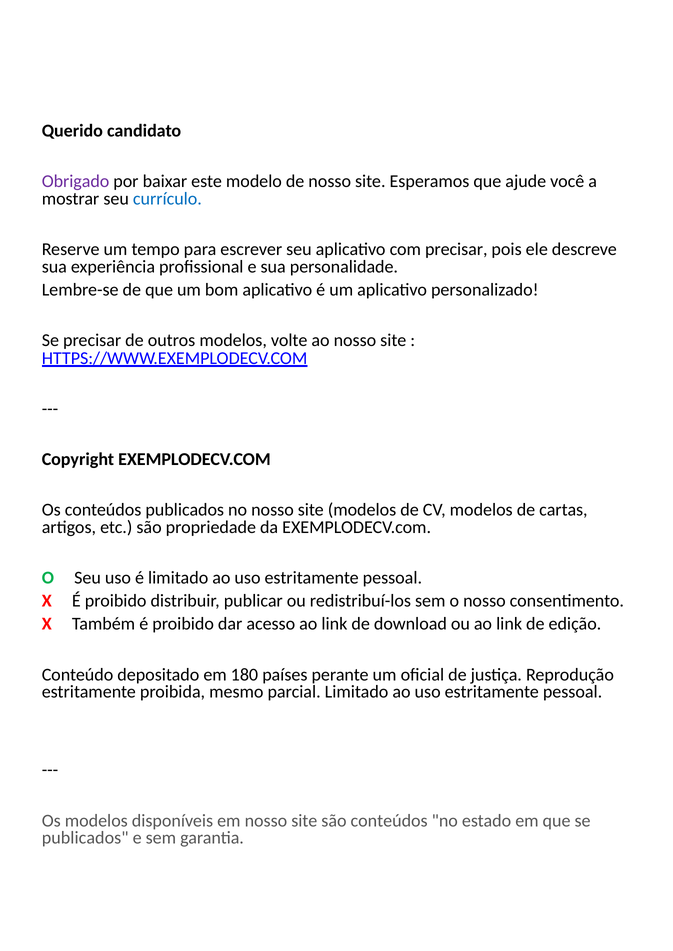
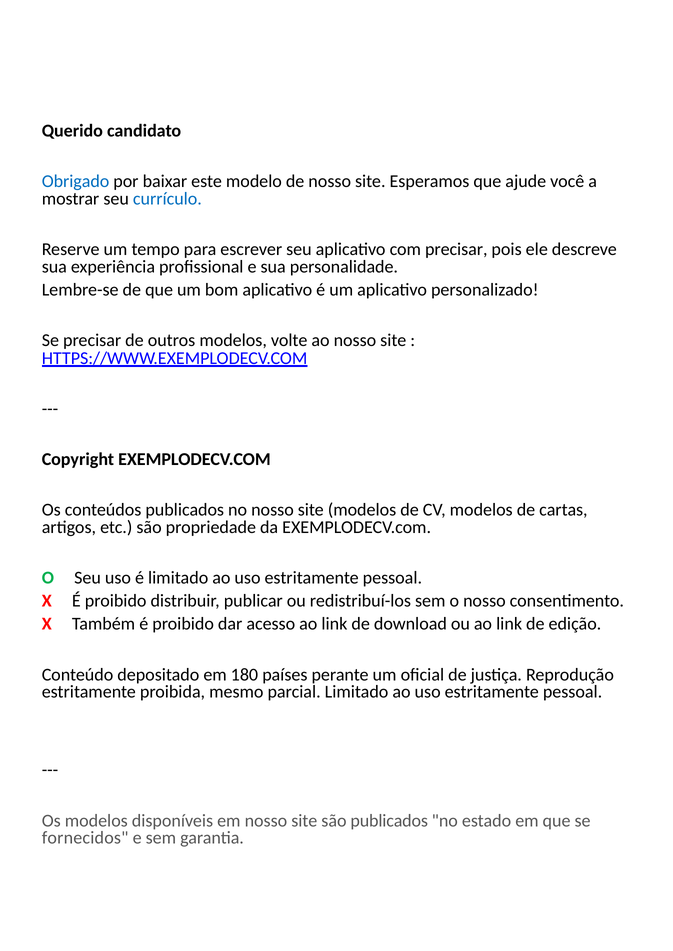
Obrigado colour: purple -> blue (76, 181)
são conteúdos: conteúdos -> publicados (389, 821)
publicados: publicados -> fornecidos (85, 838)
